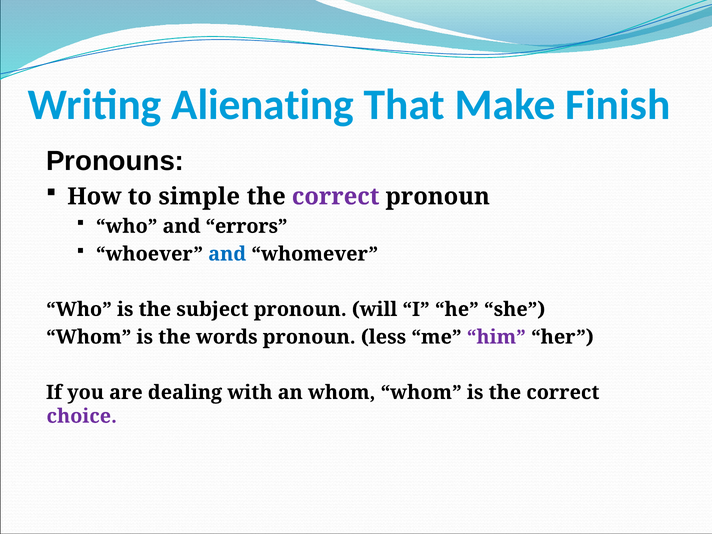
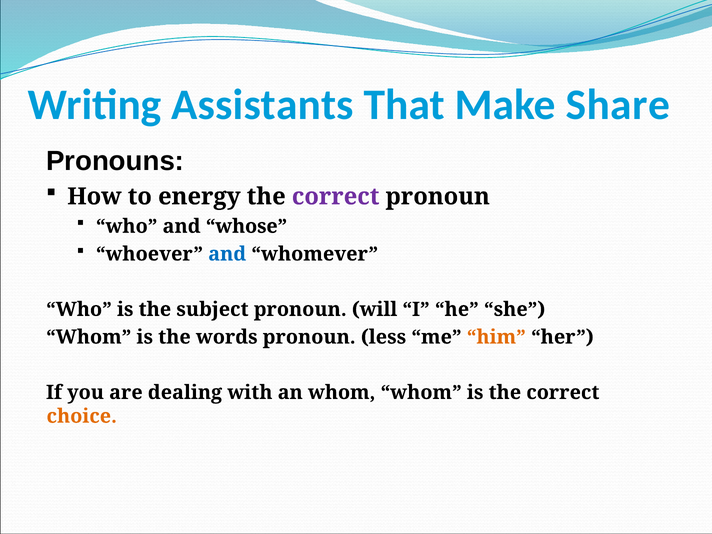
Alienating: Alienating -> Assistants (263, 105)
Finish: Finish -> Share (618, 105)
simple: simple -> energy (199, 197)
errors: errors -> whose (246, 226)
him colour: purple -> orange (496, 337)
choice colour: purple -> orange (82, 416)
